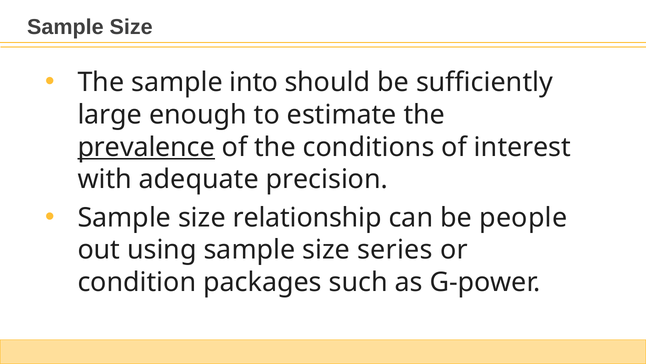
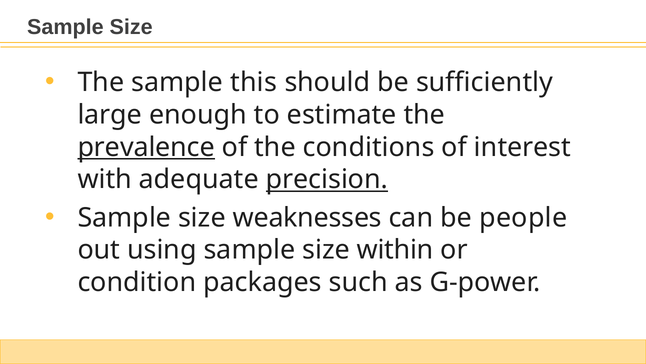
into: into -> this (254, 82)
precision underline: none -> present (327, 179)
relationship: relationship -> weaknesses (307, 217)
series: series -> within (395, 250)
